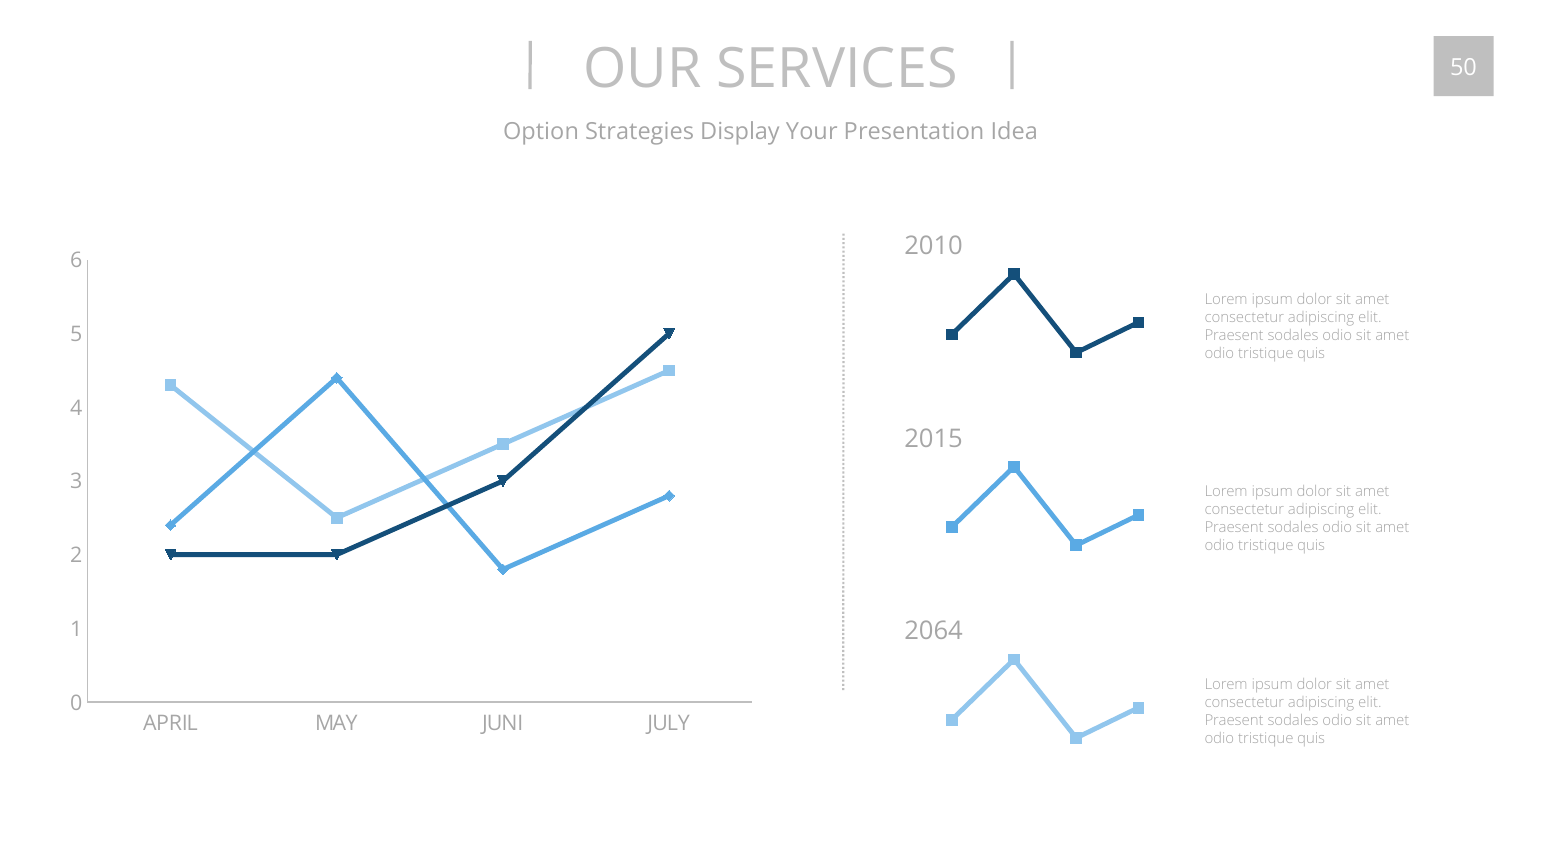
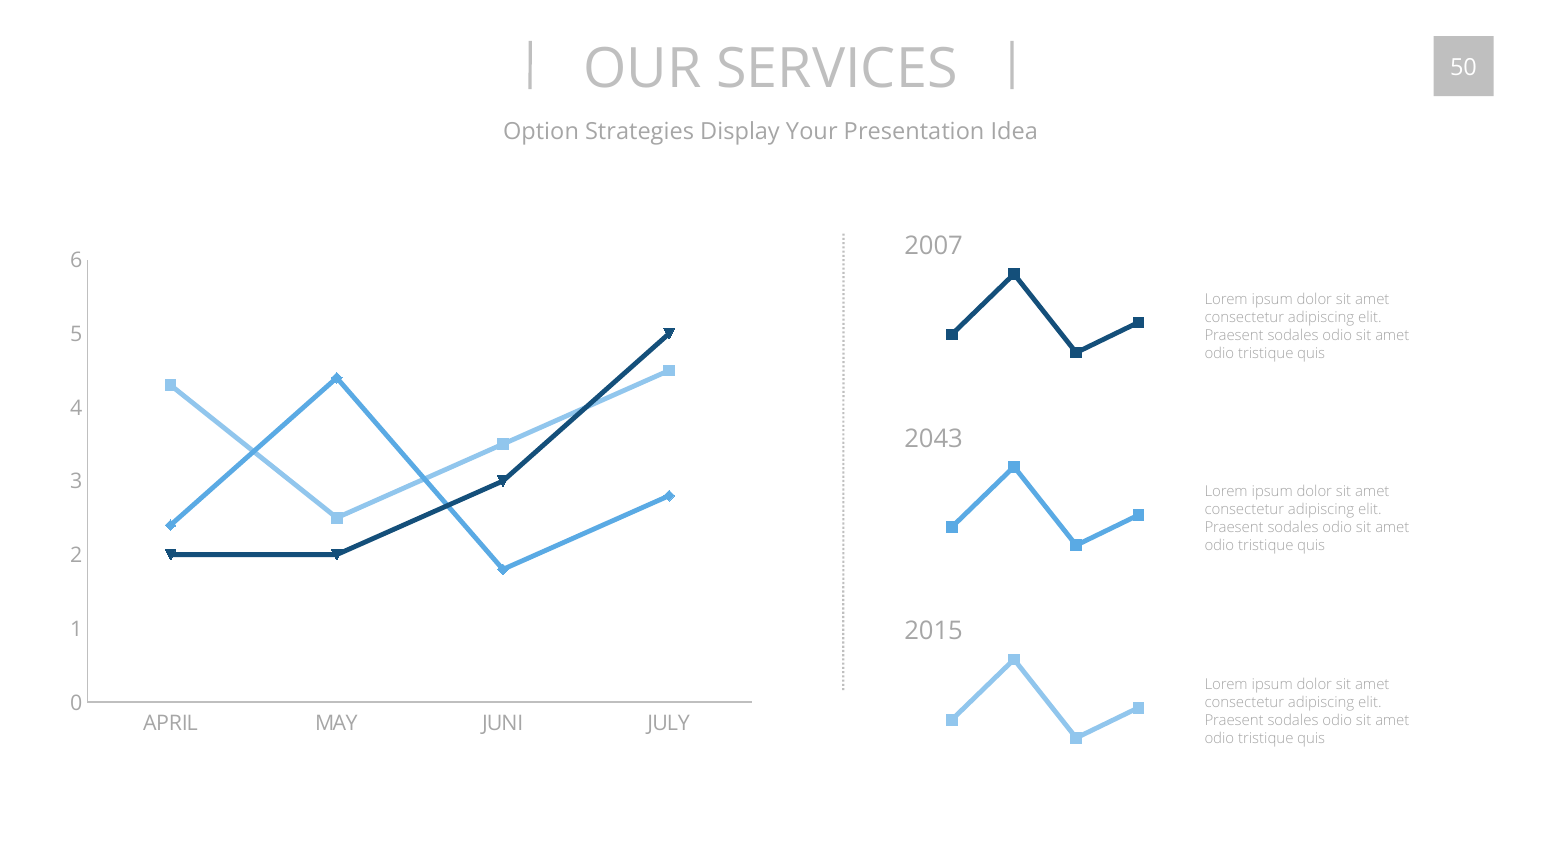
2010: 2010 -> 2007 (934, 246)
2015: 2015 -> 2043 (934, 439)
2064: 2064 -> 2015 (934, 632)
